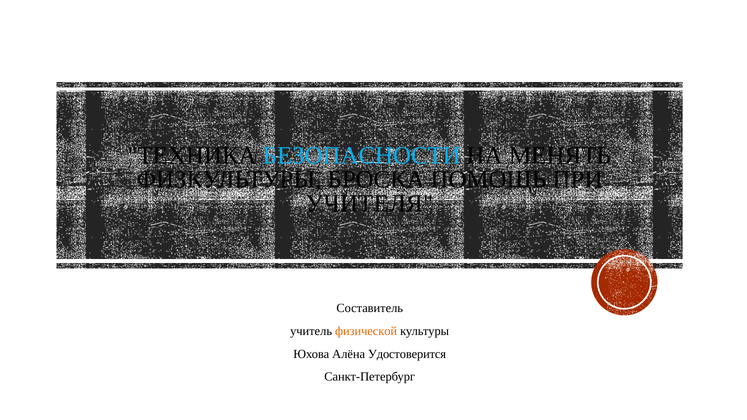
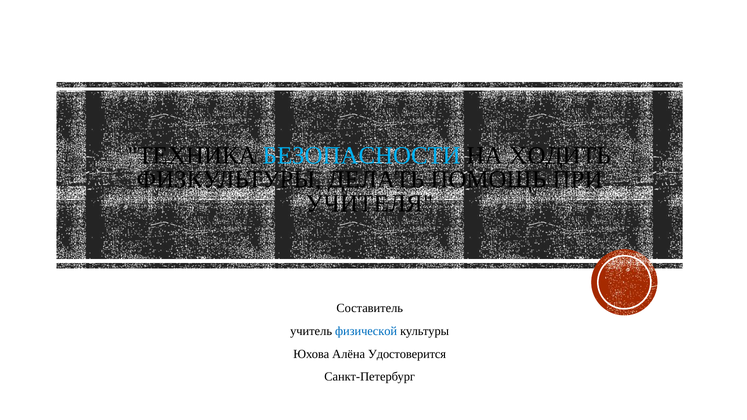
МЕНЯТЬ: МЕНЯТЬ -> ХОДИТЬ (560, 156)
БРОСКА: БРОСКА -> ДЕЛАТЬ (376, 180)
физической colour: orange -> blue (366, 331)
